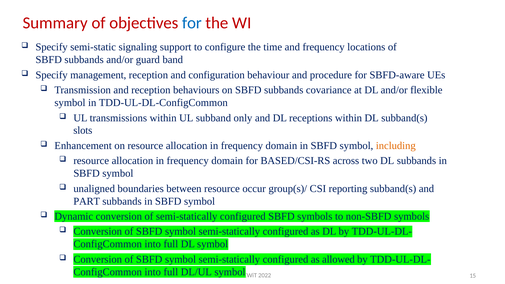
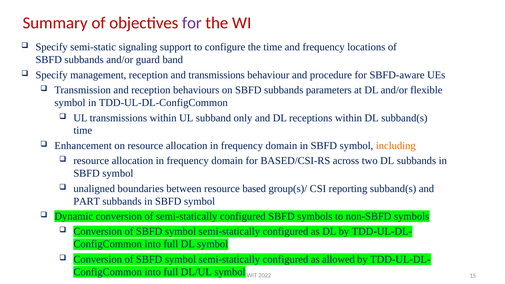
for colour: blue -> purple (192, 23)
and configuration: configuration -> transmissions (217, 75)
covariance: covariance -> parameters (329, 90)
slots: slots -> time (83, 131)
occur: occur -> based (254, 189)
